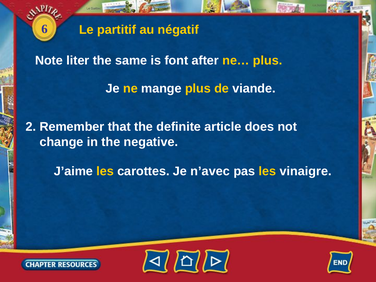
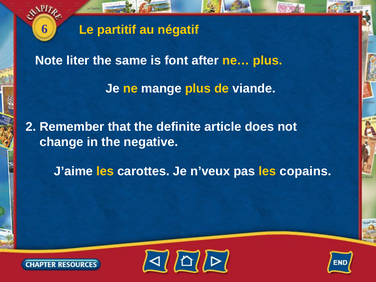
n’avec: n’avec -> n’veux (210, 171)
vinaigre: vinaigre -> copains (306, 171)
